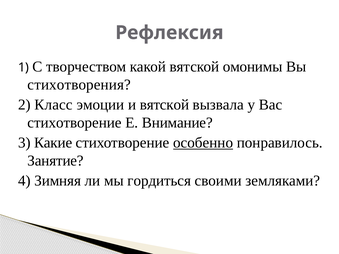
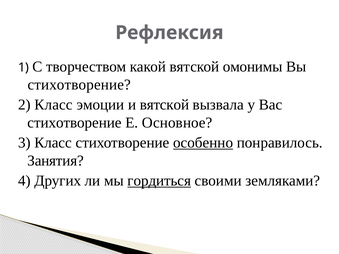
стихотворения: стихотворения -> стихотворение (79, 85)
Внимание: Внимание -> Основное (177, 123)
3 Какие: Какие -> Класс (53, 143)
Занятие: Занятие -> Занятия (56, 161)
Зимняя: Зимняя -> Других (58, 181)
гордиться underline: none -> present (159, 181)
